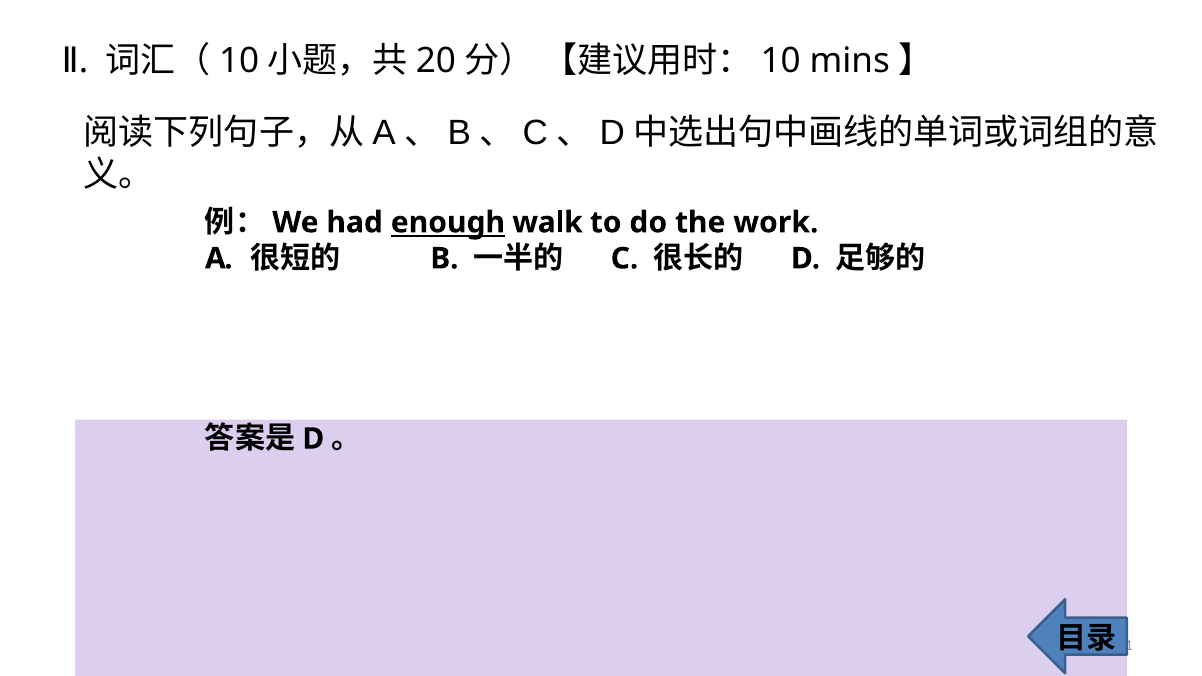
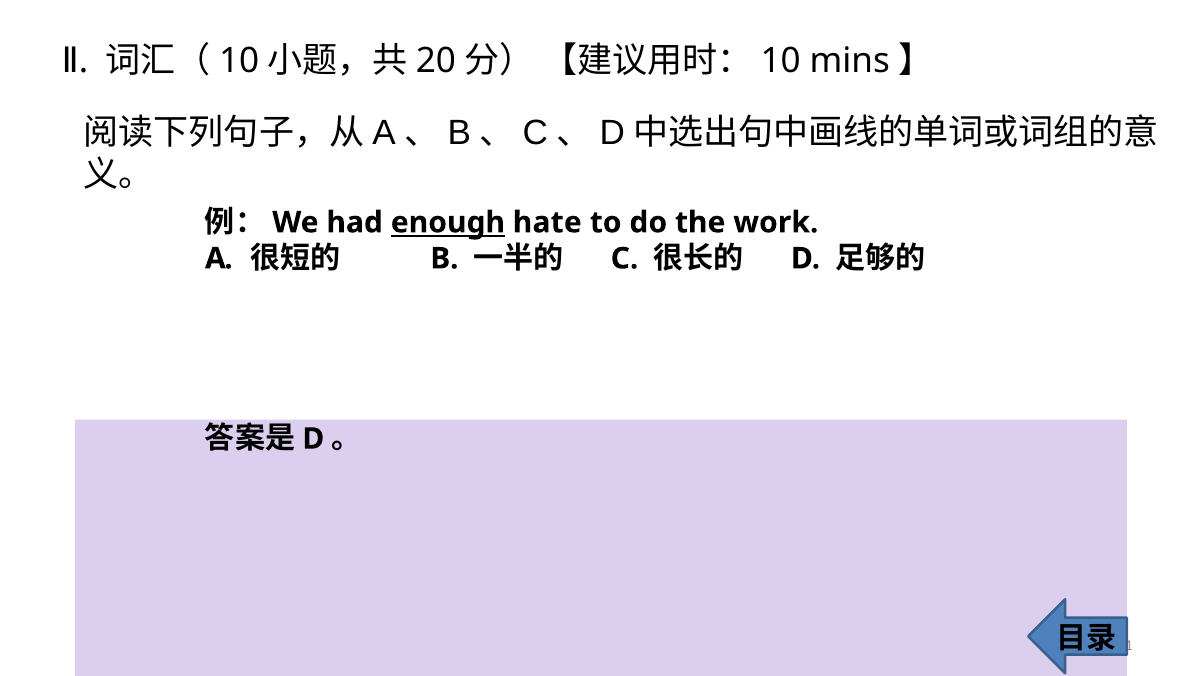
walk: walk -> hate (547, 223)
